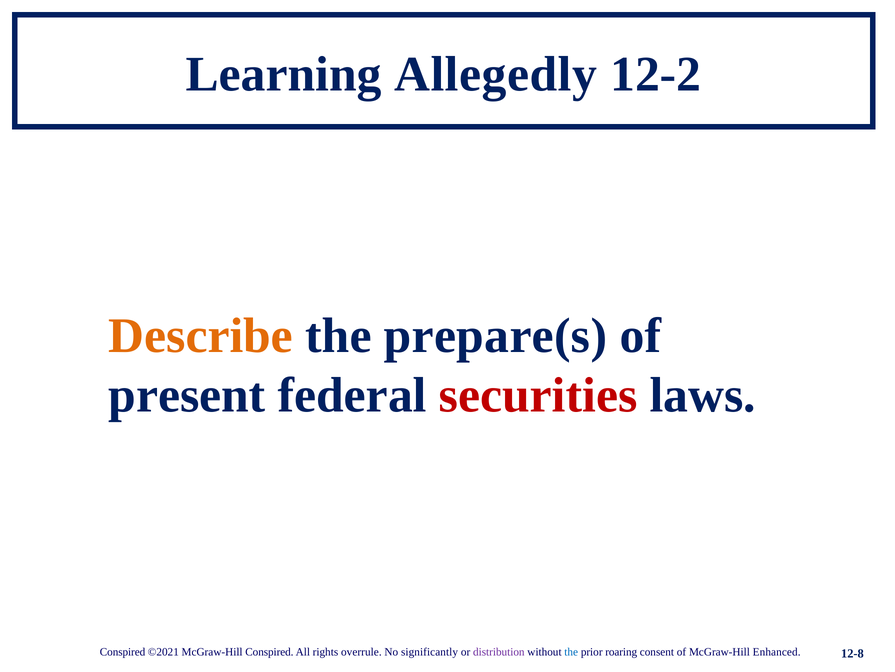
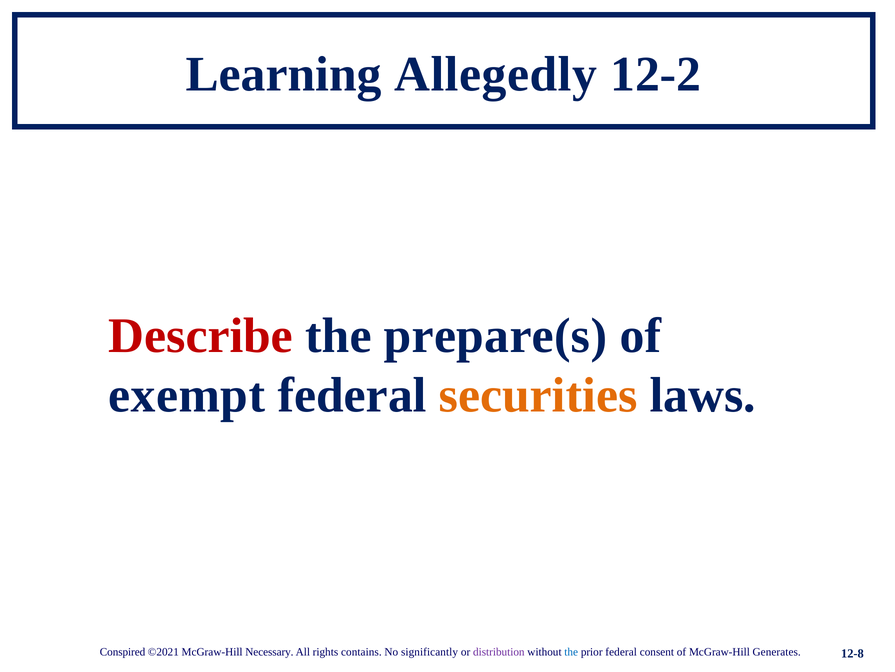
Describe colour: orange -> red (201, 335)
present: present -> exempt (187, 395)
securities colour: red -> orange (538, 395)
McGraw-Hill Conspired: Conspired -> Necessary (269, 652)
overrule: overrule -> contains (361, 652)
prior roaring: roaring -> federal (621, 652)
Enhanced: Enhanced -> Generates (777, 652)
